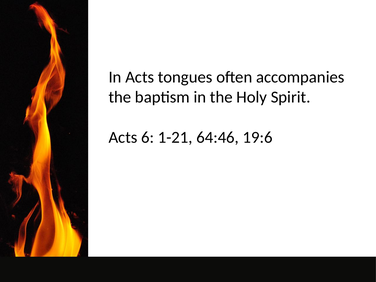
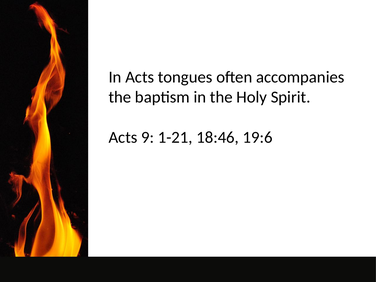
6: 6 -> 9 (148, 137)
64:46: 64:46 -> 18:46 (218, 137)
